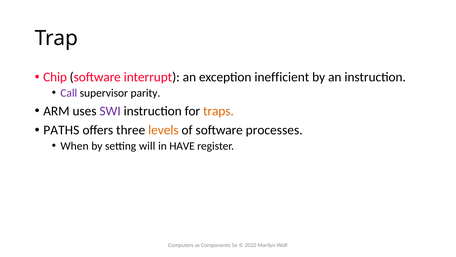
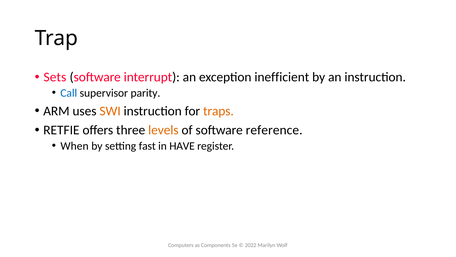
Chip: Chip -> Sets (55, 77)
Call colour: purple -> blue (69, 93)
SWI colour: purple -> orange (110, 111)
PATHS: PATHS -> RETFIE (61, 130)
processes: processes -> reference (274, 130)
will: will -> fast (147, 146)
